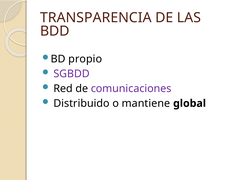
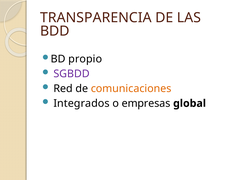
comunicaciones colour: purple -> orange (131, 89)
Distribuido: Distribuido -> Integrados (82, 103)
mantiene: mantiene -> empresas (146, 103)
